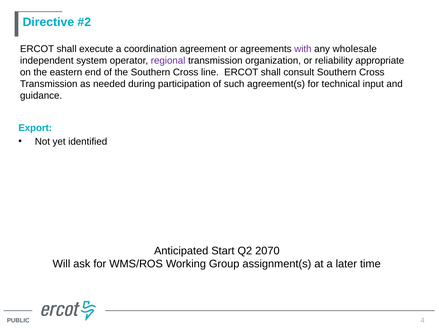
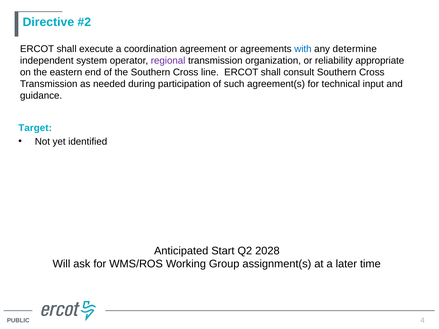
with colour: purple -> blue (303, 49)
wholesale: wholesale -> determine (355, 49)
Export: Export -> Target (35, 128)
2070: 2070 -> 2028 (267, 251)
